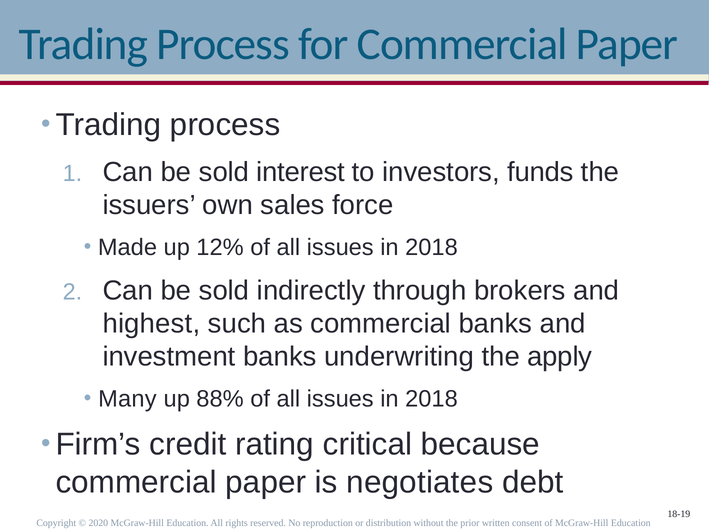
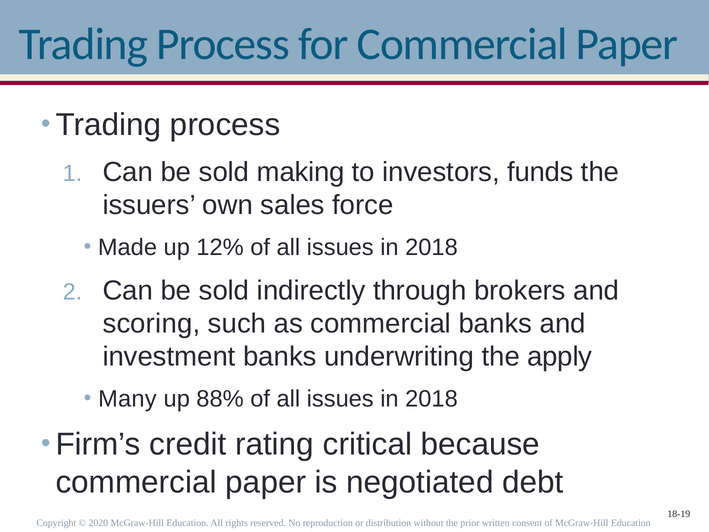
interest: interest -> making (301, 172)
highest: highest -> scoring (151, 323)
negotiates: negotiates -> negotiated (420, 482)
